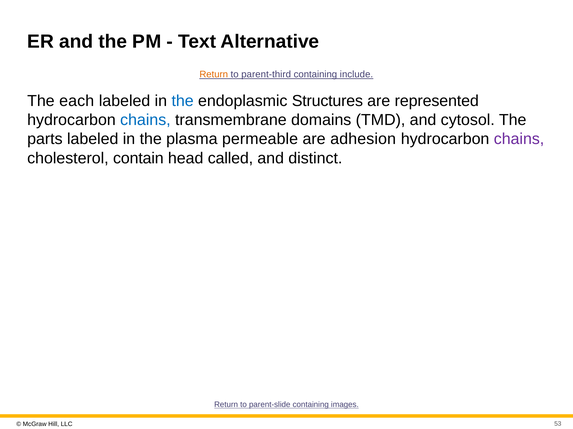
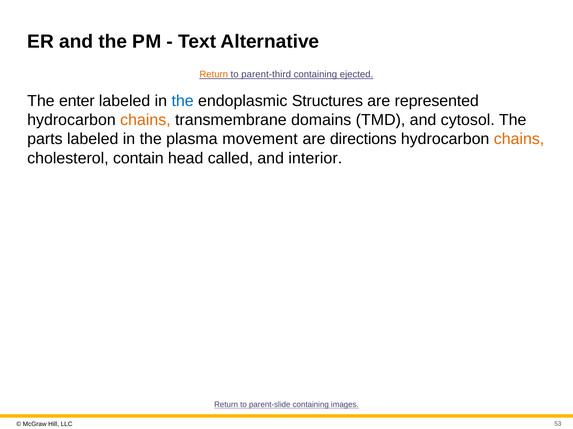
include: include -> ejected (357, 75)
each: each -> enter (77, 101)
chains colour: blue -> orange (145, 120)
permeable: permeable -> movement (260, 139)
adhesion: adhesion -> directions (363, 139)
chains colour: purple -> orange (519, 139)
distinct: distinct -> interior (315, 158)
